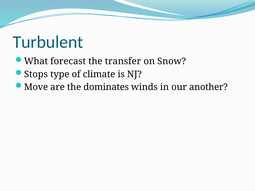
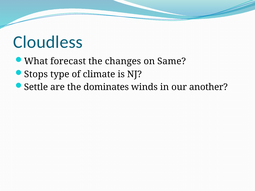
Turbulent: Turbulent -> Cloudless (48, 42)
transfer: transfer -> changes (123, 61)
Snow: Snow -> Same (172, 61)
Move: Move -> Settle (36, 87)
